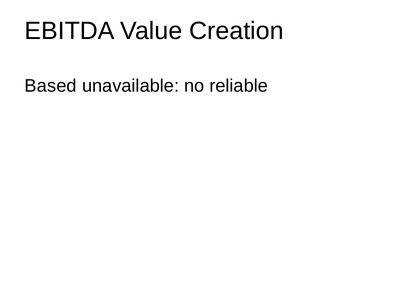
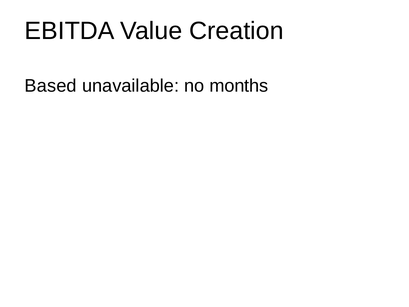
reliable: reliable -> months (239, 86)
